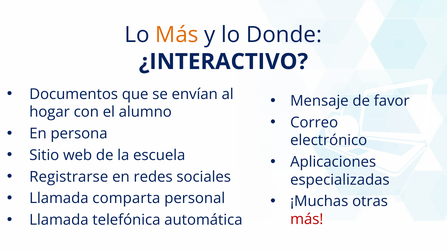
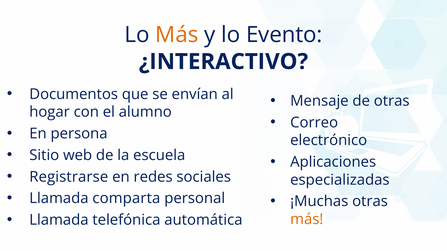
Donde: Donde -> Evento (284, 35)
de favor: favor -> otras (392, 101)
más colour: red -> orange (307, 220)
